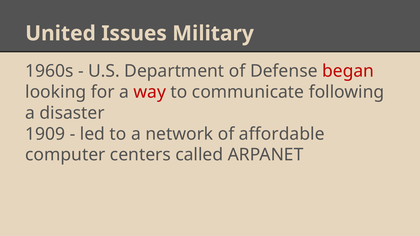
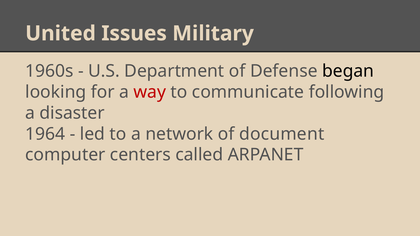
began colour: red -> black (348, 71)
1909: 1909 -> 1964 (45, 134)
affordable: affordable -> document (282, 134)
